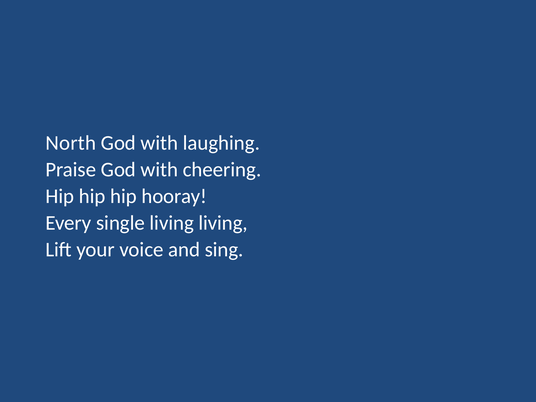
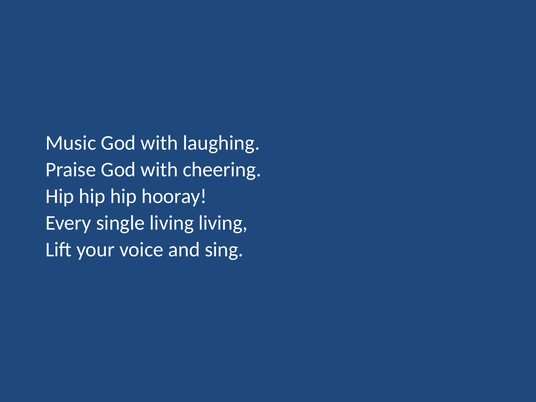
North: North -> Music (71, 143)
